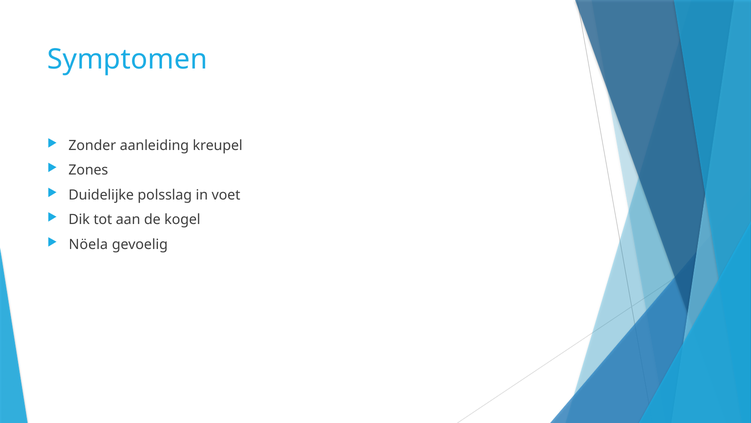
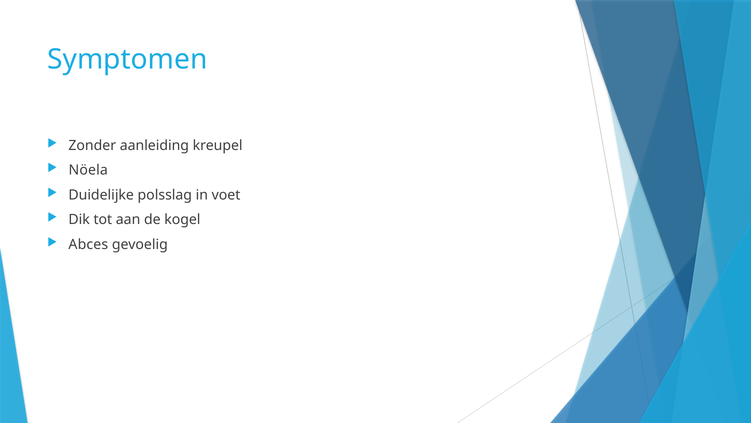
Zones: Zones -> Nöela (88, 170)
Nöela: Nöela -> Abces (88, 244)
